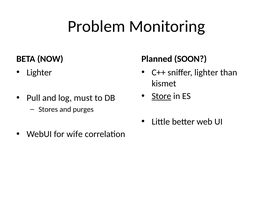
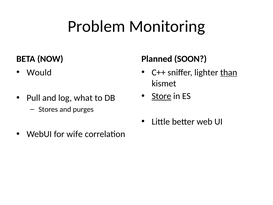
Lighter: Lighter -> Would (39, 72)
than underline: none -> present (229, 72)
must: must -> what (83, 98)
